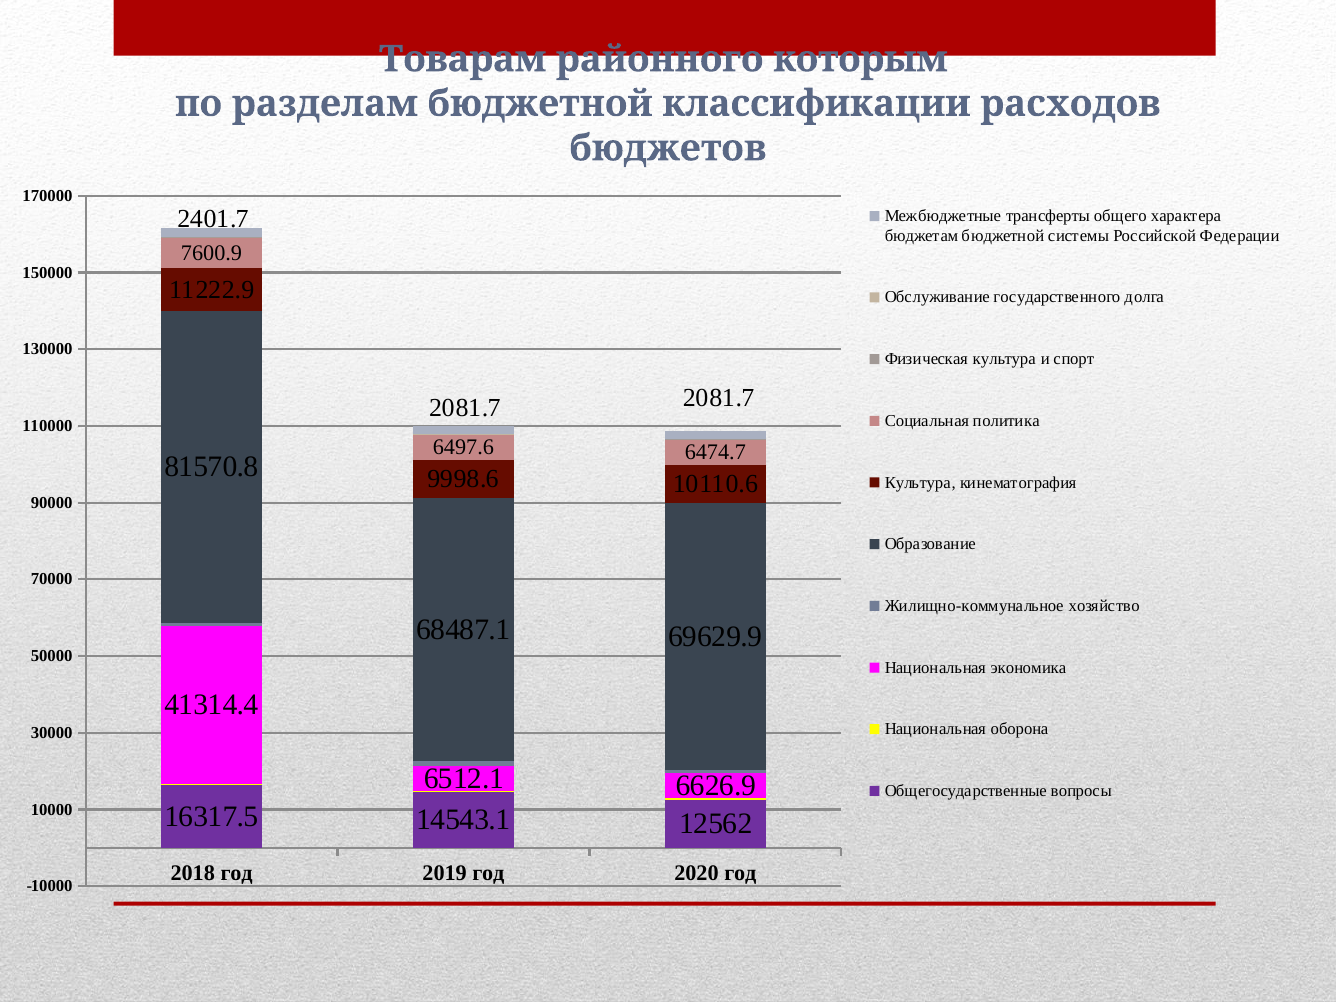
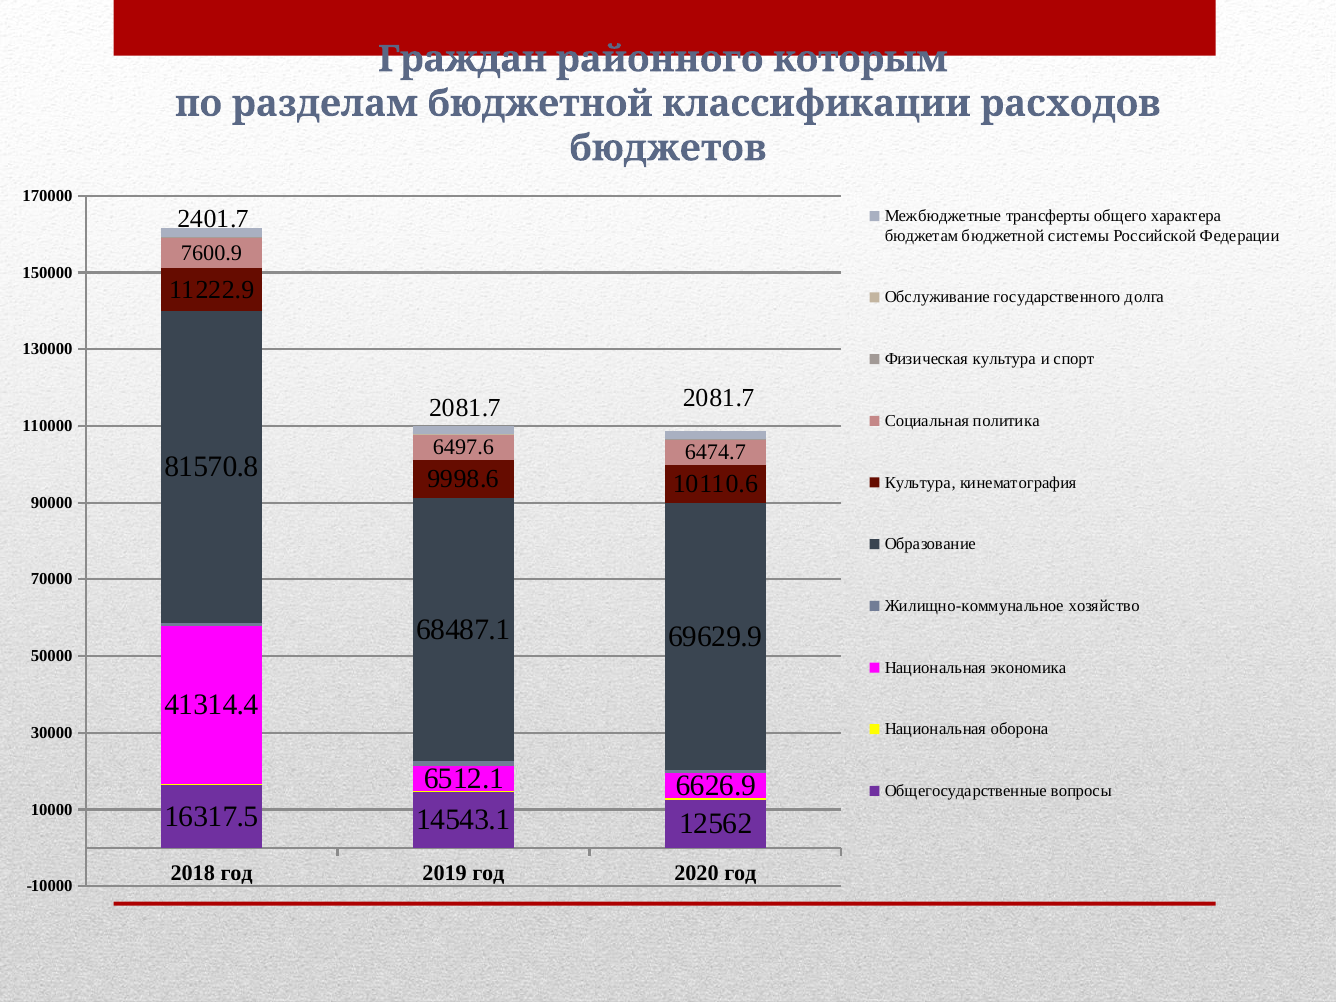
Товарам: Товарам -> Граждан (463, 59)
